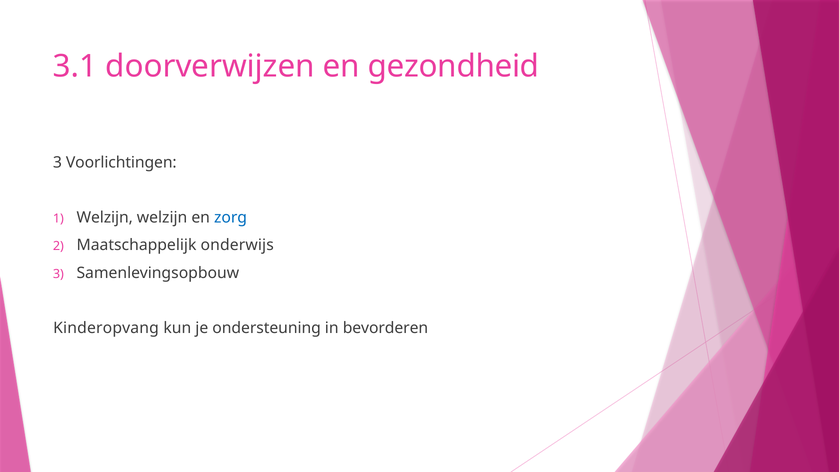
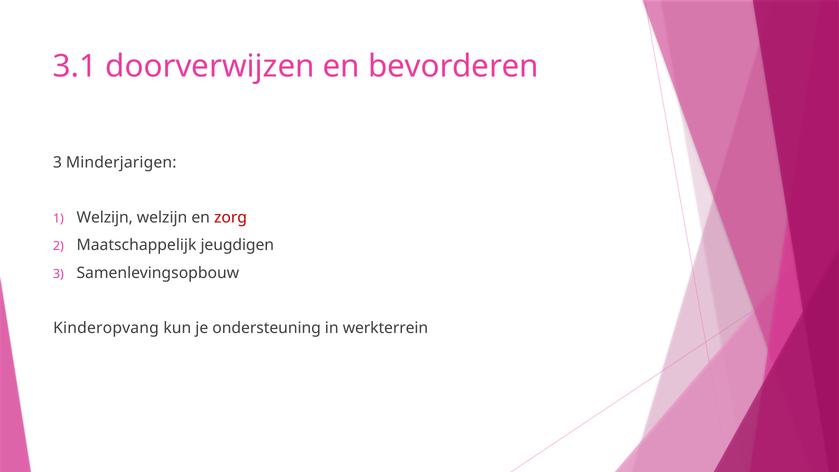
gezondheid: gezondheid -> bevorderen (453, 66)
Voorlichtingen: Voorlichtingen -> Minderjarigen (121, 162)
zorg colour: blue -> red (231, 218)
onderwijs: onderwijs -> jeugdigen (237, 245)
bevorderen: bevorderen -> werkterrein (385, 328)
